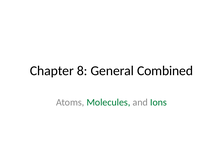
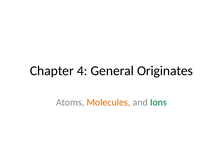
8: 8 -> 4 (82, 71)
Combined: Combined -> Originates (165, 71)
Molecules colour: green -> orange (108, 103)
